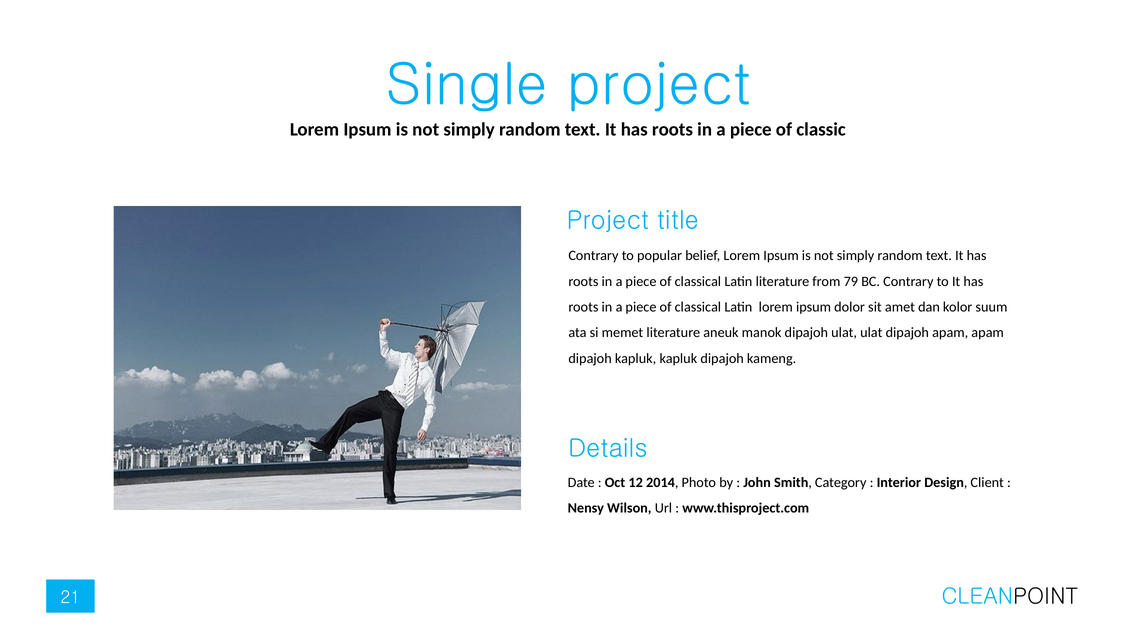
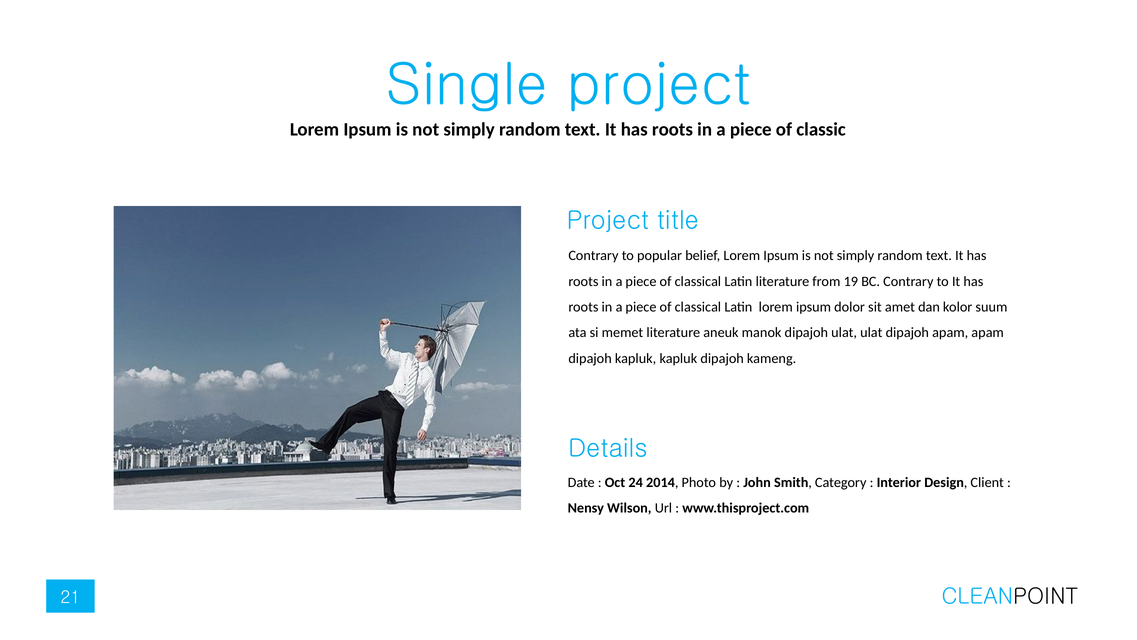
79: 79 -> 19 (851, 281)
12: 12 -> 24 (636, 482)
